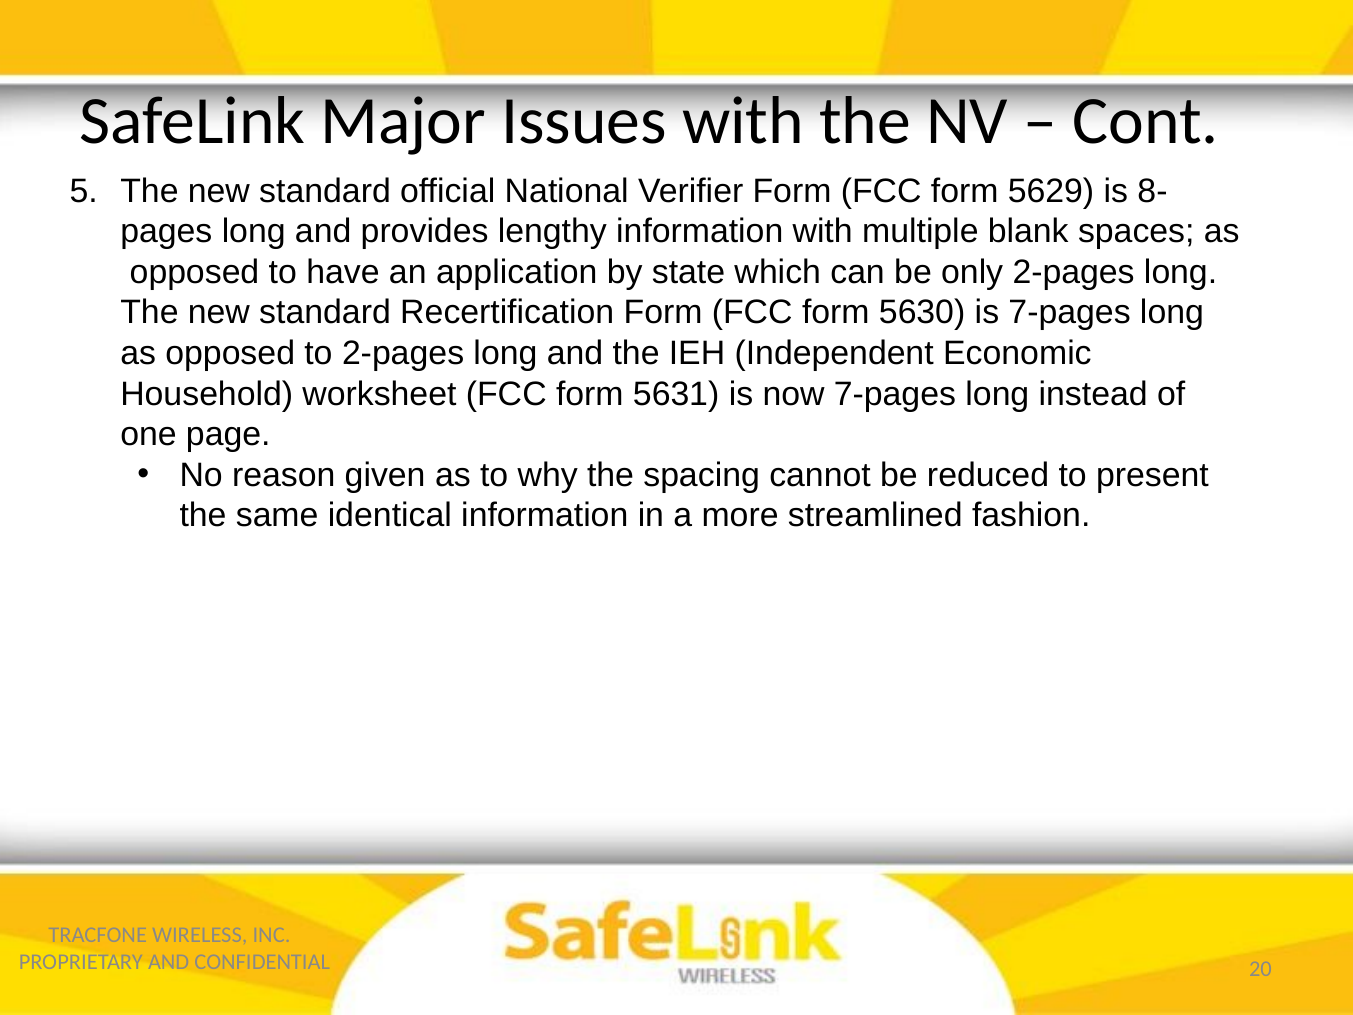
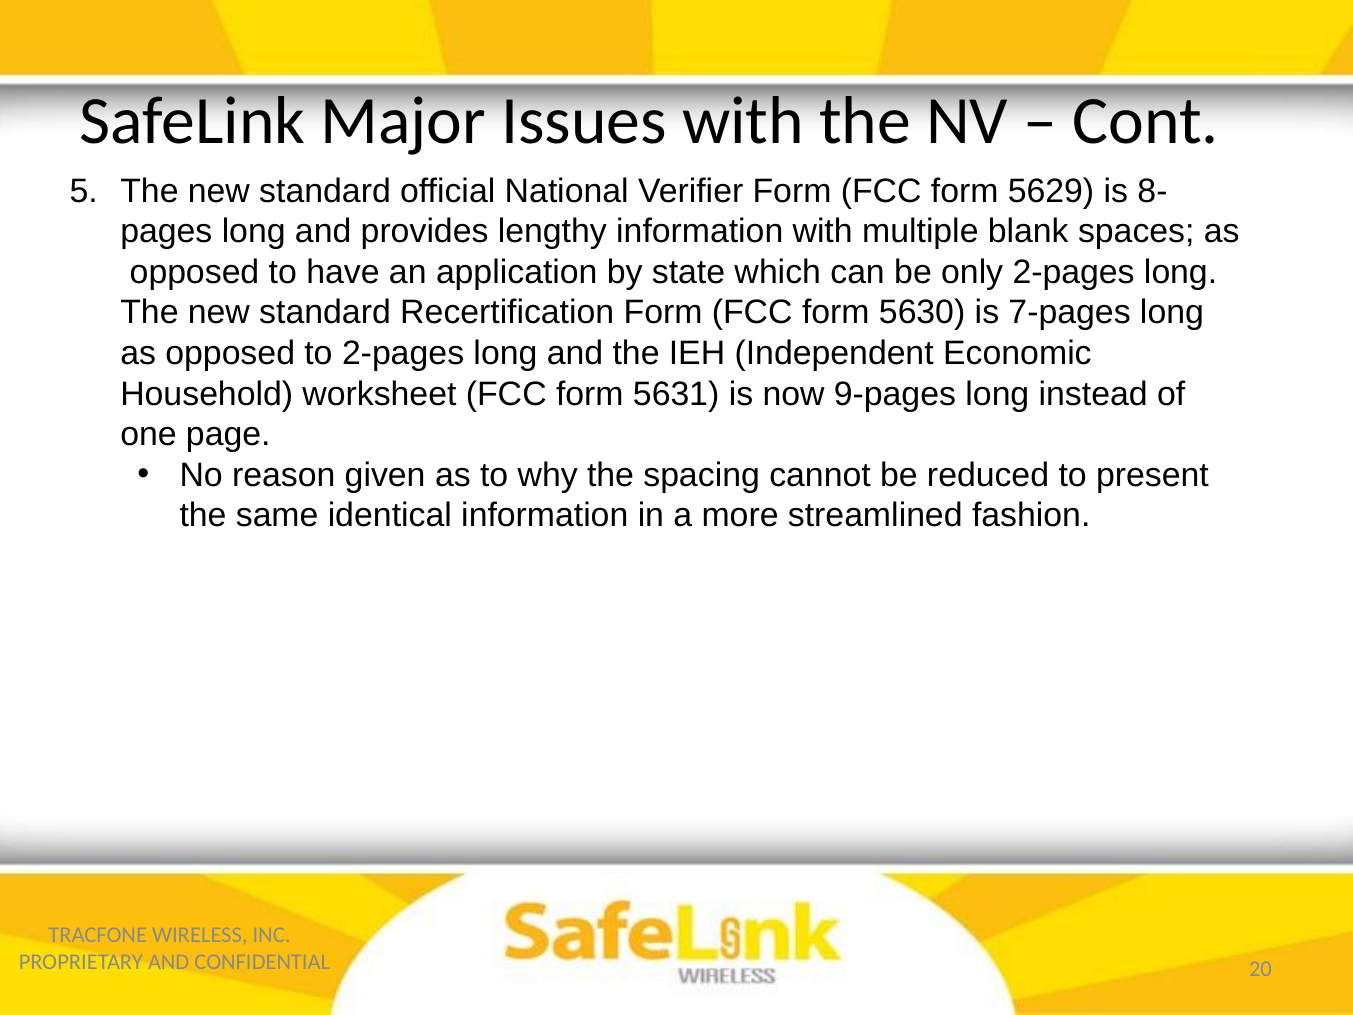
now 7-pages: 7-pages -> 9-pages (895, 394)
